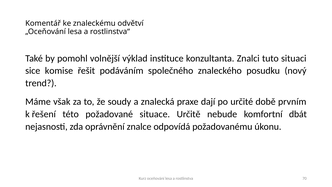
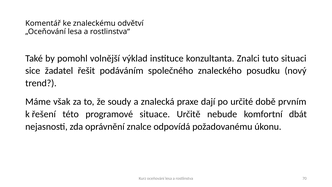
komise: komise -> žadatel (59, 71)
požadované: požadované -> programové (109, 114)
